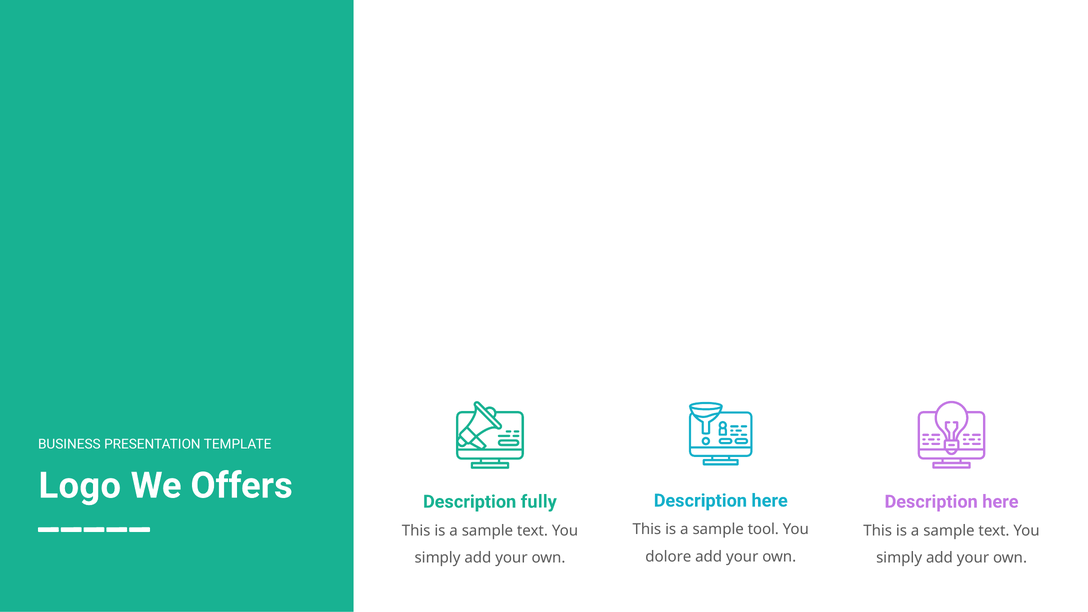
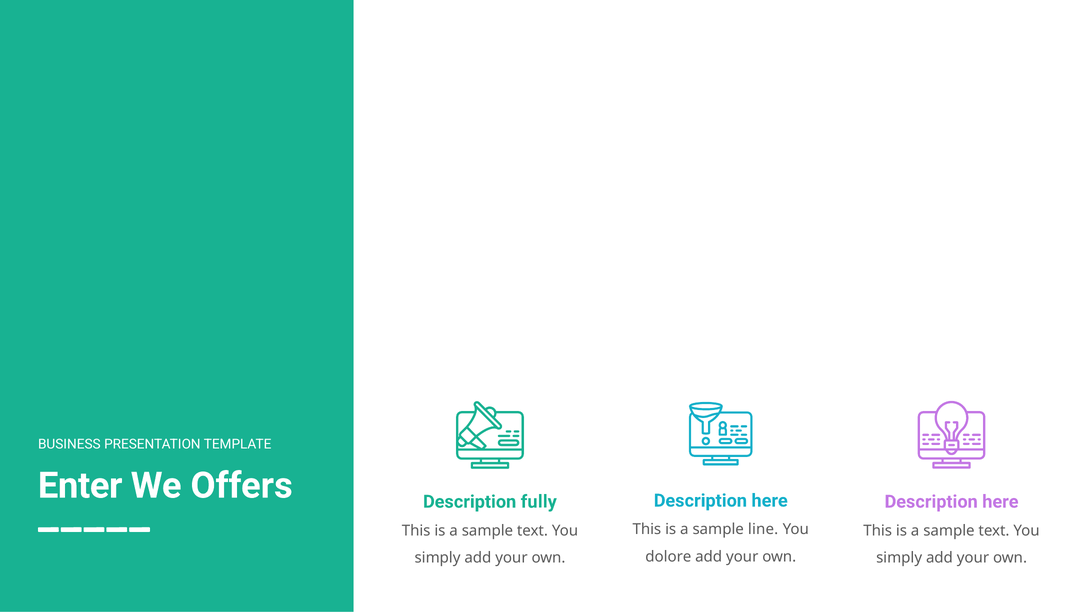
Logo: Logo -> Enter (80, 486)
tool: tool -> line (763, 530)
